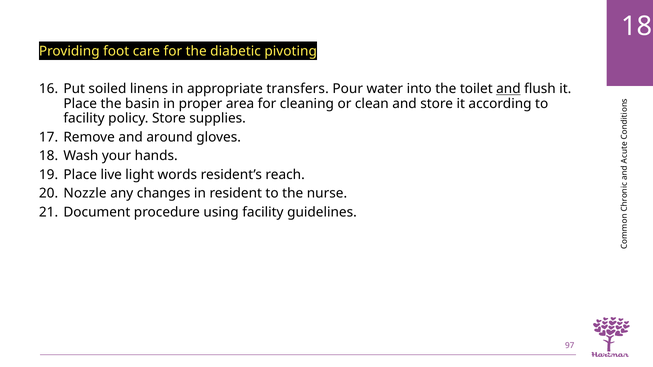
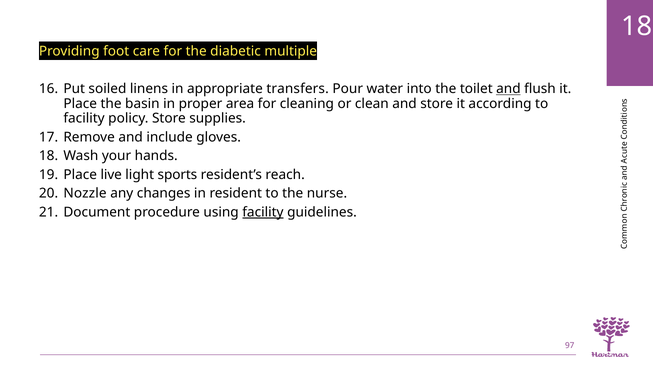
pivoting: pivoting -> multiple (291, 52)
around: around -> include (170, 137)
words: words -> sports (177, 175)
facility underline: none -> present (263, 212)
